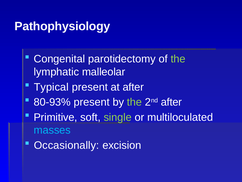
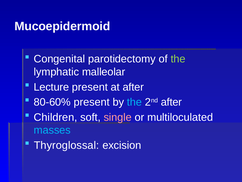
Pathophysiology: Pathophysiology -> Mucoepidermoid (62, 26)
Typical: Typical -> Lecture (51, 87)
80-93%: 80-93% -> 80-60% (52, 102)
the colour: light green -> light blue (134, 102)
Primitive: Primitive -> Children (55, 117)
single colour: light green -> pink (118, 117)
Occasionally: Occasionally -> Thyroglossal (67, 145)
